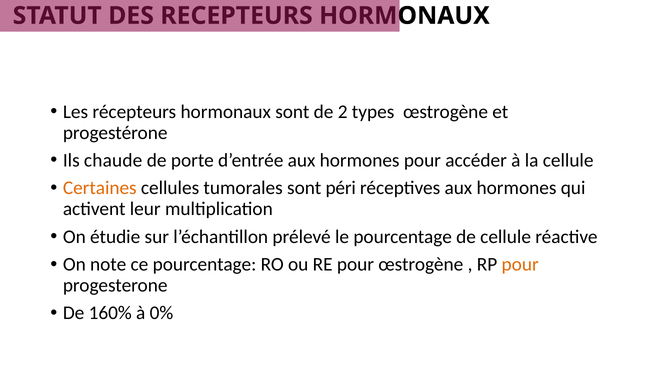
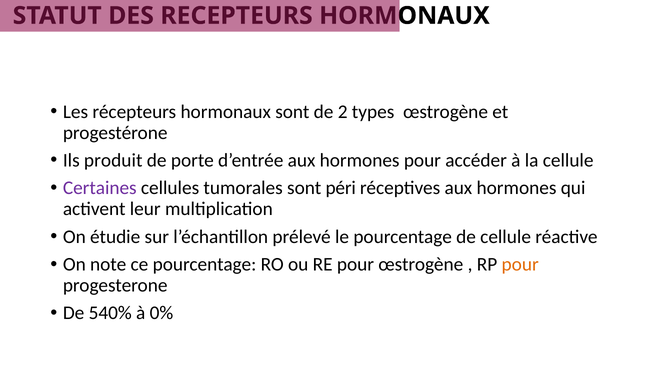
chaude: chaude -> produit (113, 161)
Certaines colour: orange -> purple (100, 188)
160%: 160% -> 540% (110, 313)
